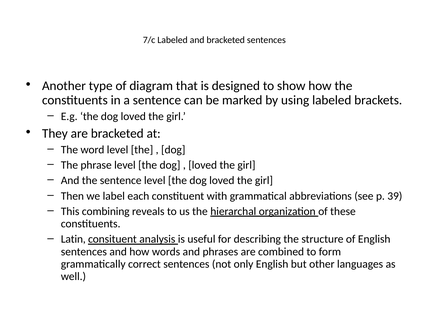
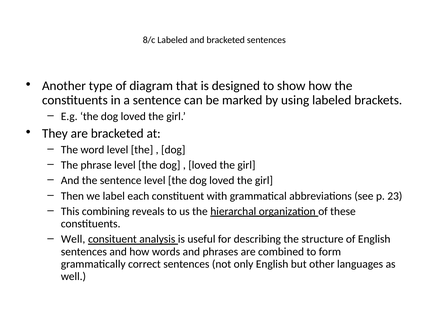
7/c: 7/c -> 8/c (149, 40)
39: 39 -> 23 (395, 196)
Latin: Latin -> Well (73, 239)
